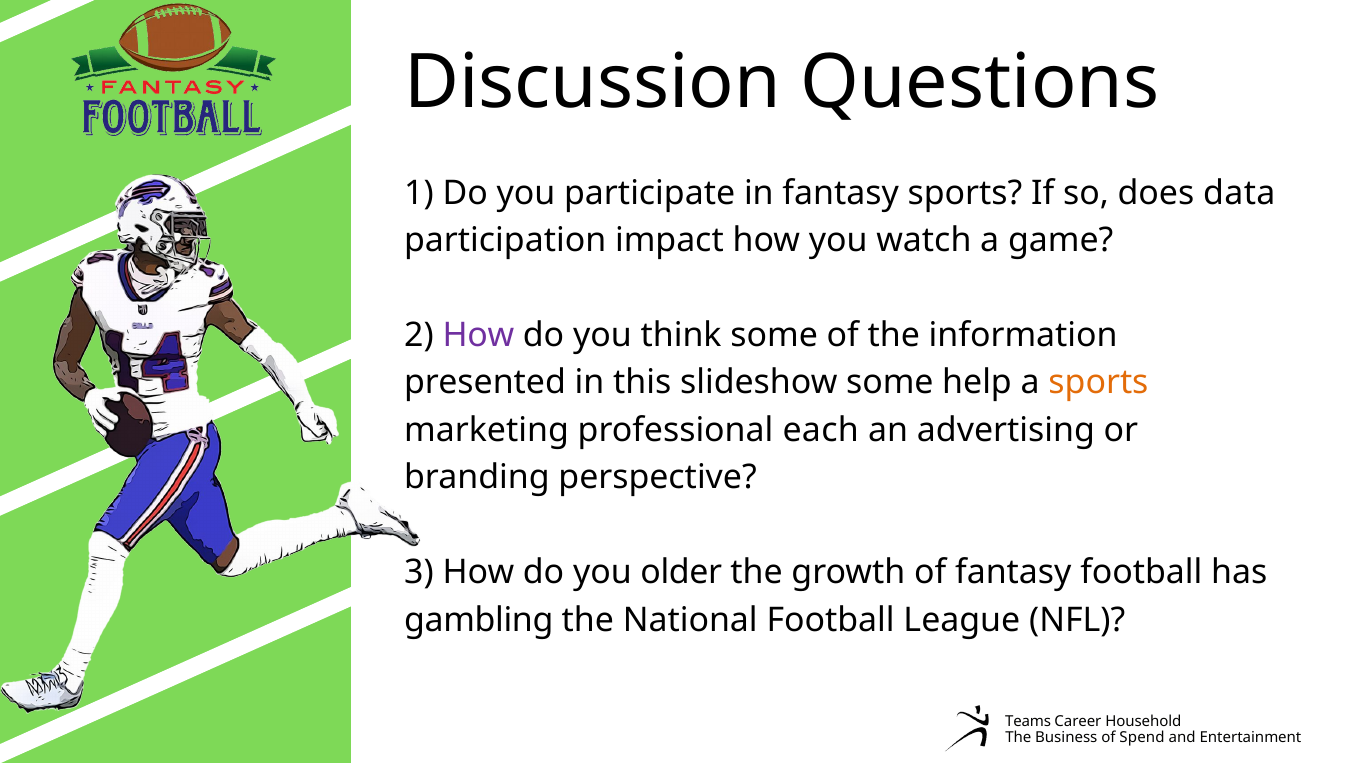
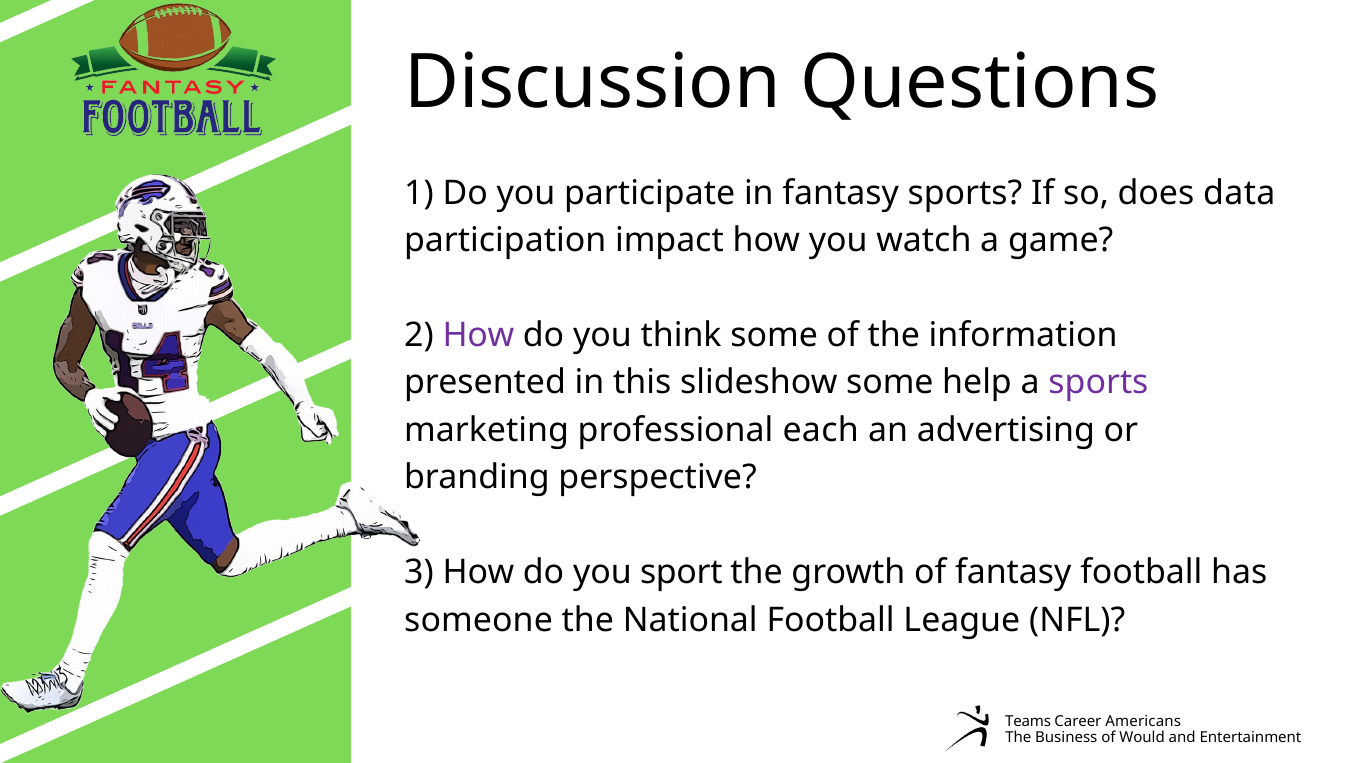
sports colour: orange -> purple (1098, 383)
older: older -> sport (681, 573)
gambling: gambling -> someone (479, 620)
Household: Household -> Americans (1143, 721)
Spend: Spend -> Would (1142, 737)
